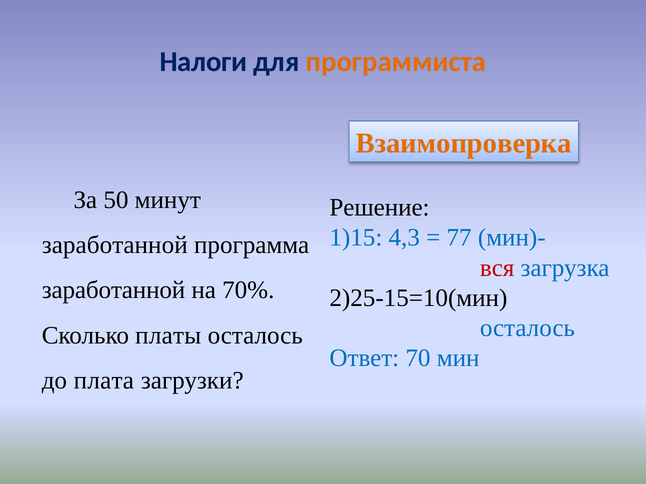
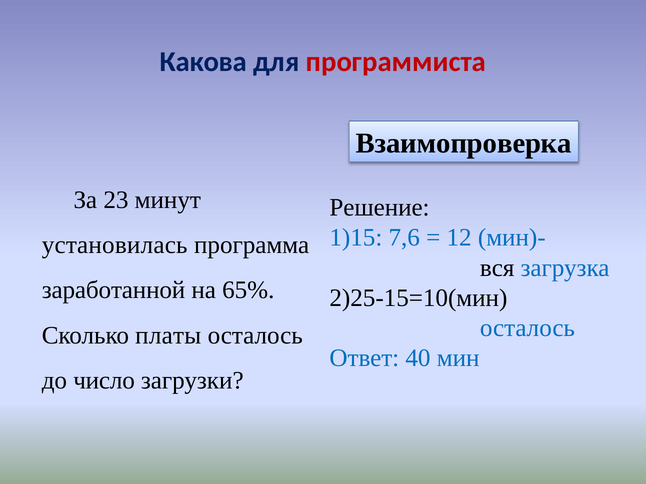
Налоги: Налоги -> Какова (203, 62)
программиста colour: orange -> red (396, 62)
Взаимопроверка colour: orange -> black (464, 144)
50: 50 -> 23 (116, 200)
4,3: 4,3 -> 7,6 (404, 238)
77: 77 -> 12 (459, 238)
заработанной: заработанной -> установилась (115, 245)
вся colour: red -> black (497, 268)
70%: 70% -> 65% (248, 290)
70: 70 -> 40 (418, 359)
плата: плата -> число (104, 381)
